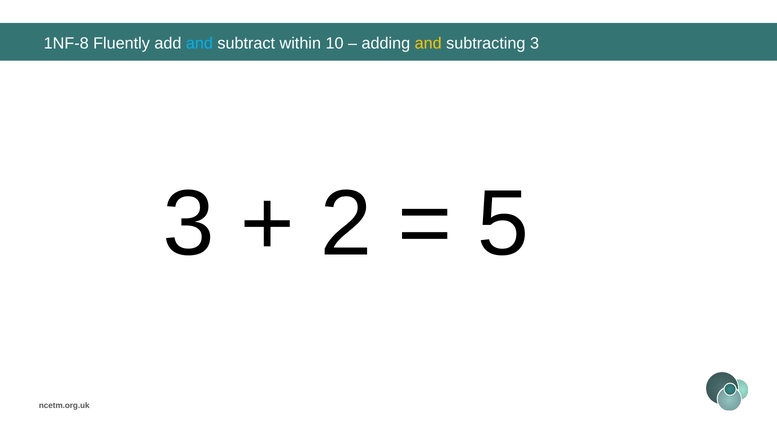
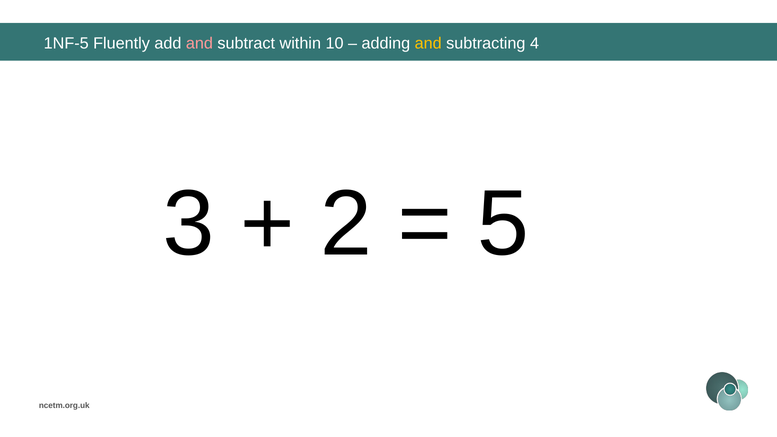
1NF-8: 1NF-8 -> 1NF-5 (66, 43)
and colour: light blue -> pink (199, 43)
subtracting 3: 3 -> 4 (535, 43)
